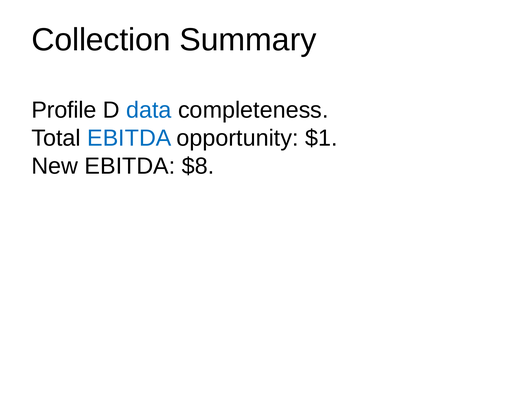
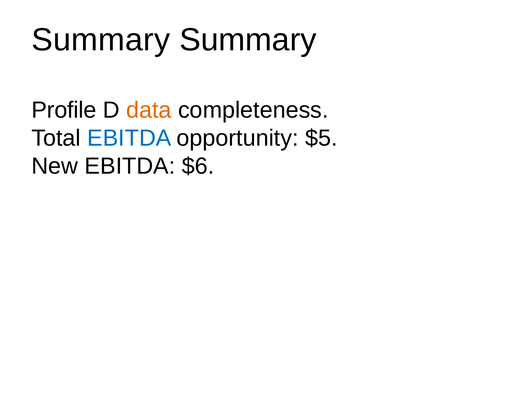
Collection: Collection -> Summary (101, 40)
data colour: blue -> orange (149, 110)
$1: $1 -> $5 (321, 138)
$8: $8 -> $6 (198, 166)
